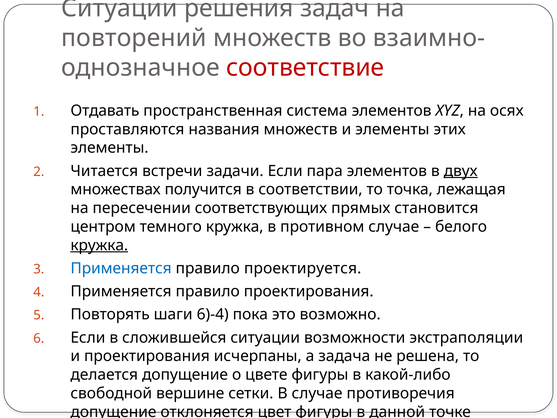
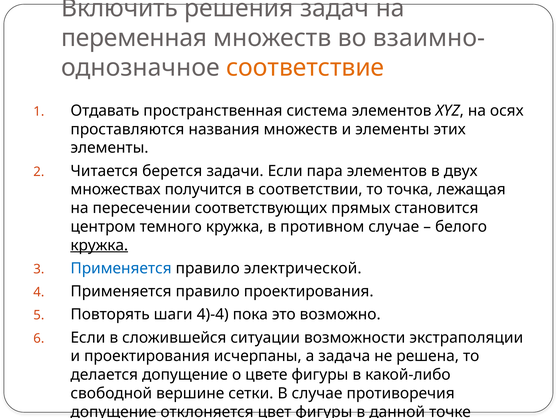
Ситуации: Ситуации -> Включить (120, 8)
повторений: повторений -> переменная (134, 38)
соответствие colour: red -> orange (305, 68)
встречи: встречи -> берется (172, 171)
двух underline: present -> none (461, 171)
проектируется: проектируется -> электрической (303, 268)
6)-4: 6)-4 -> 4)-4 (213, 314)
